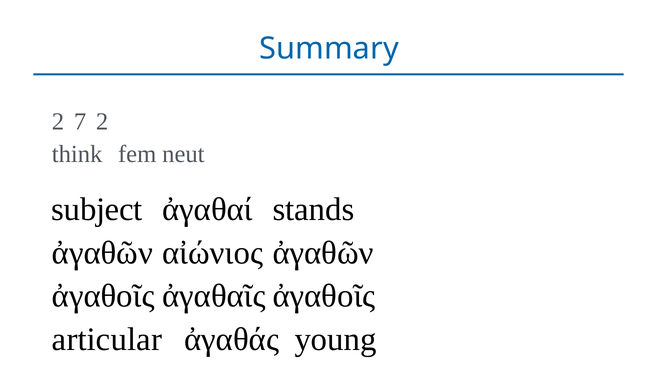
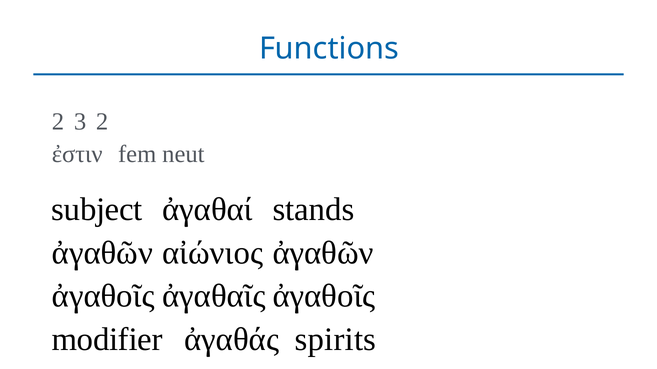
Summary: Summary -> Functions (329, 49)
7: 7 -> 3 (80, 122)
think: think -> ἐστιν (77, 154)
articular: articular -> modifier (107, 340)
young: young -> spirits (335, 340)
